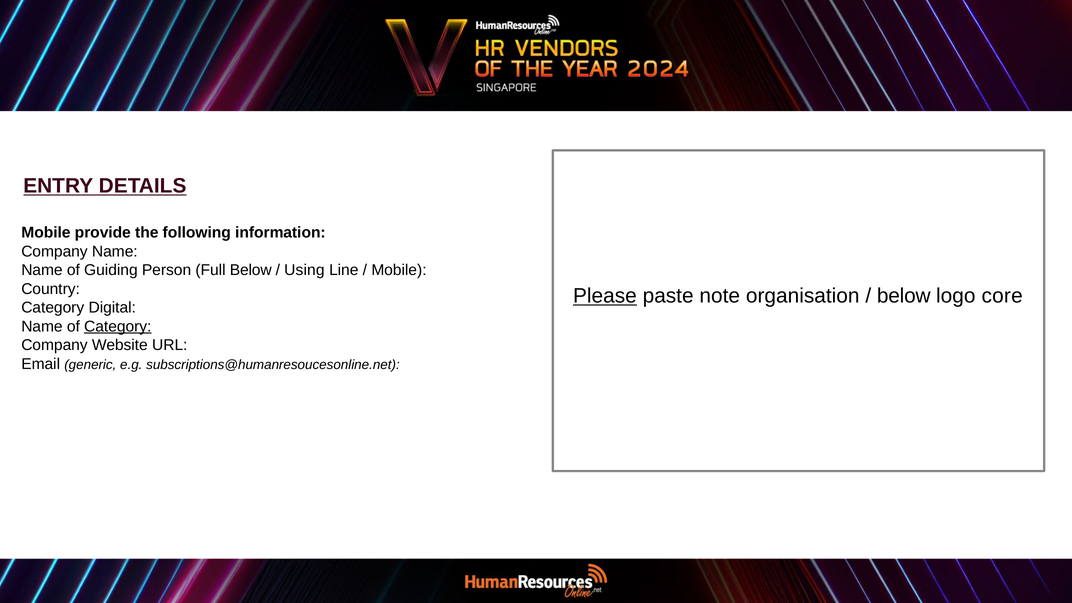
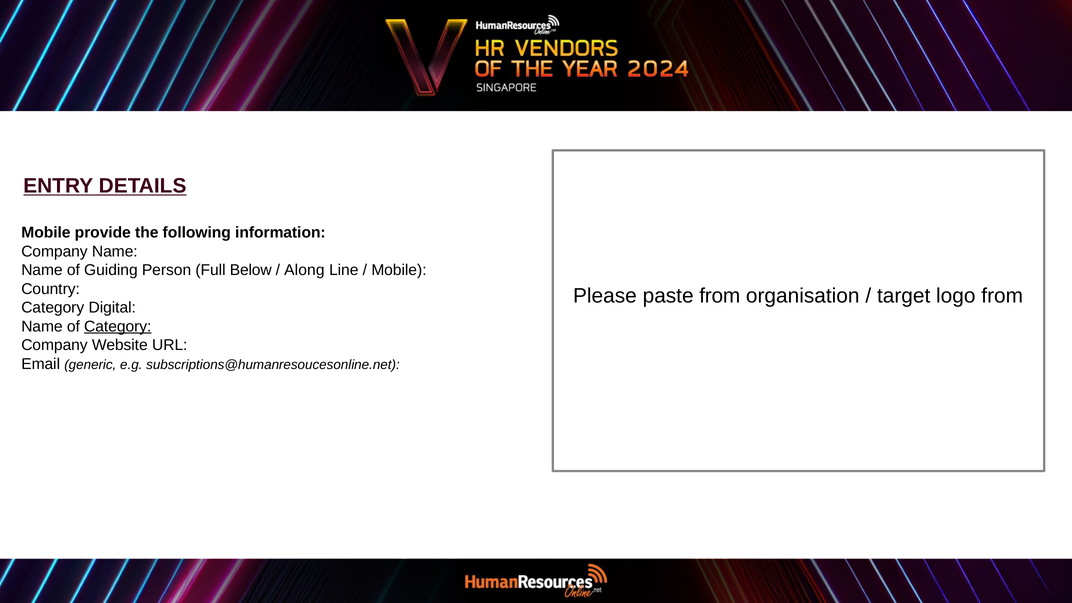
Using: Using -> Along (304, 270)
Please underline: present -> none (605, 296)
paste note: note -> from (720, 296)
below: below -> target (904, 296)
logo core: core -> from (1002, 296)
